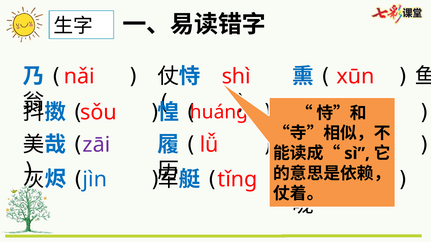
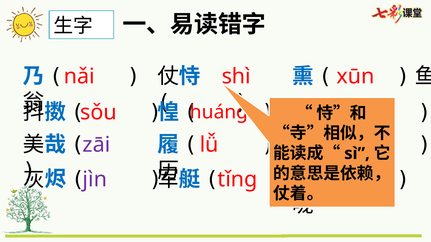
jìn colour: blue -> purple (95, 180)
